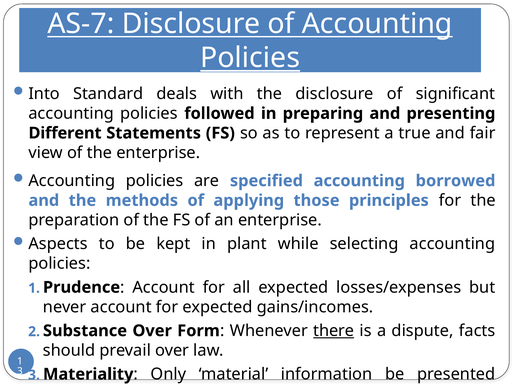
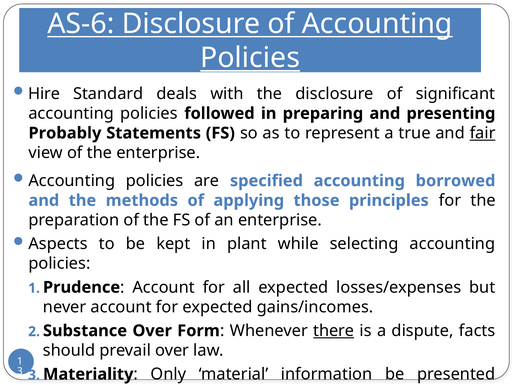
AS-7: AS-7 -> AS-6 (81, 24)
Into: Into -> Hire (44, 94)
Different: Different -> Probably (65, 133)
fair underline: none -> present (483, 133)
